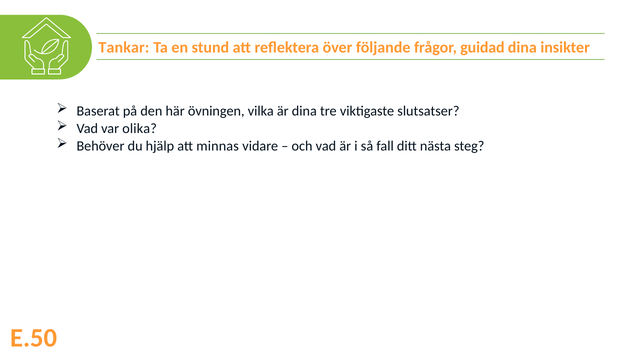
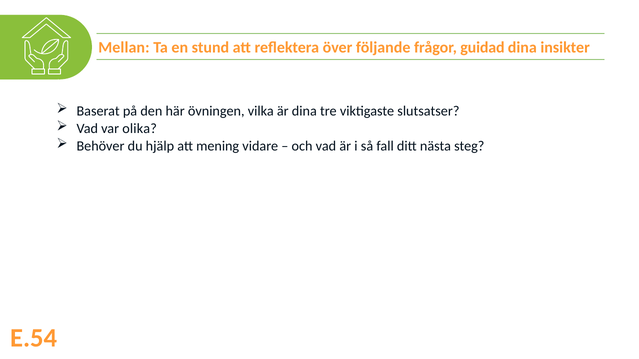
Tankar: Tankar -> Mellan (124, 48)
minnas: minnas -> mening (218, 146)
E.50: E.50 -> E.54 (34, 339)
